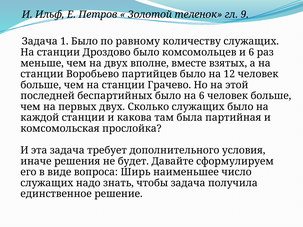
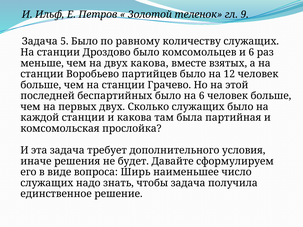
1: 1 -> 5 (64, 41)
двух вполне: вполне -> какова (149, 63)
